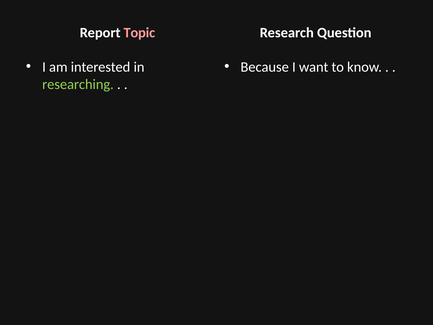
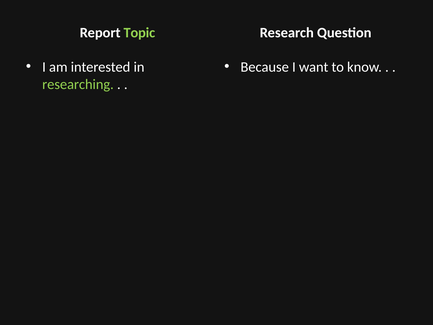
Topic colour: pink -> light green (139, 33)
